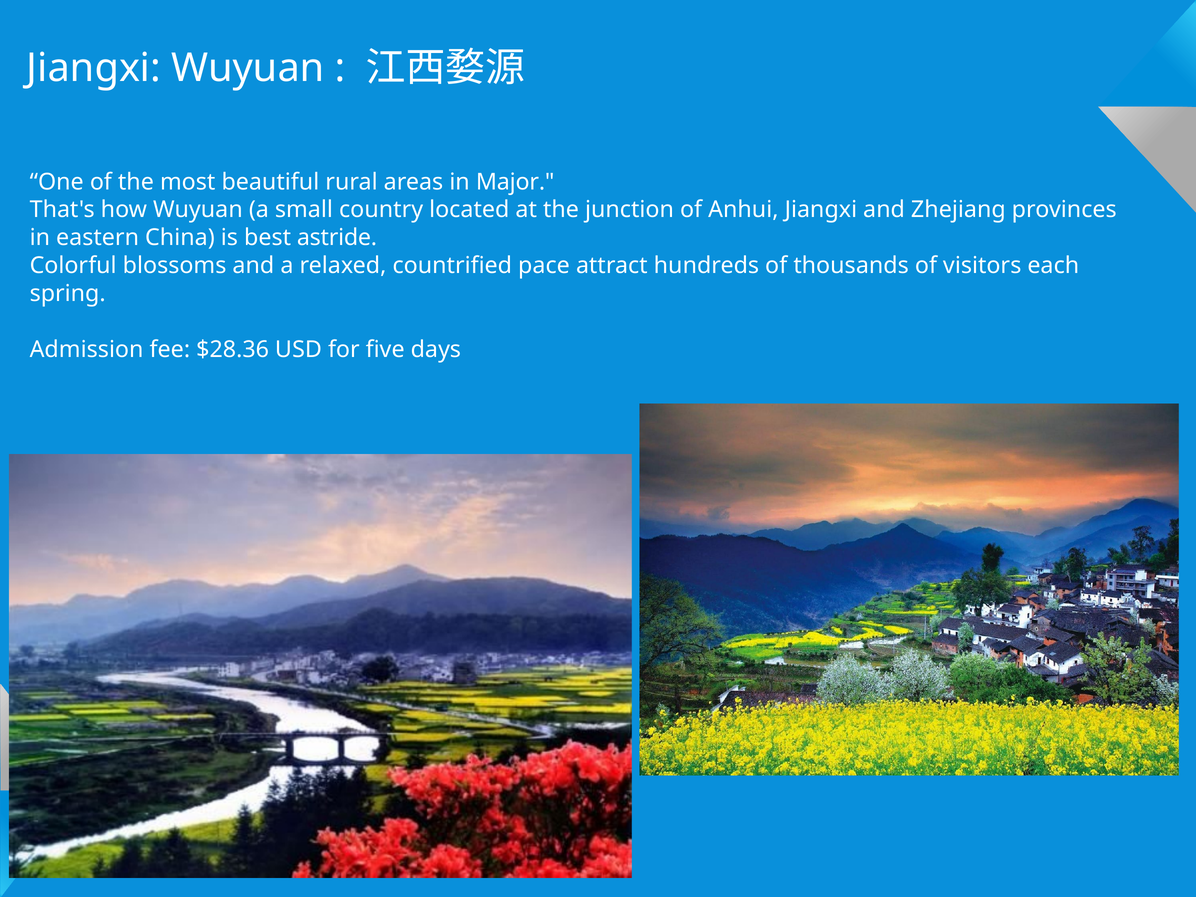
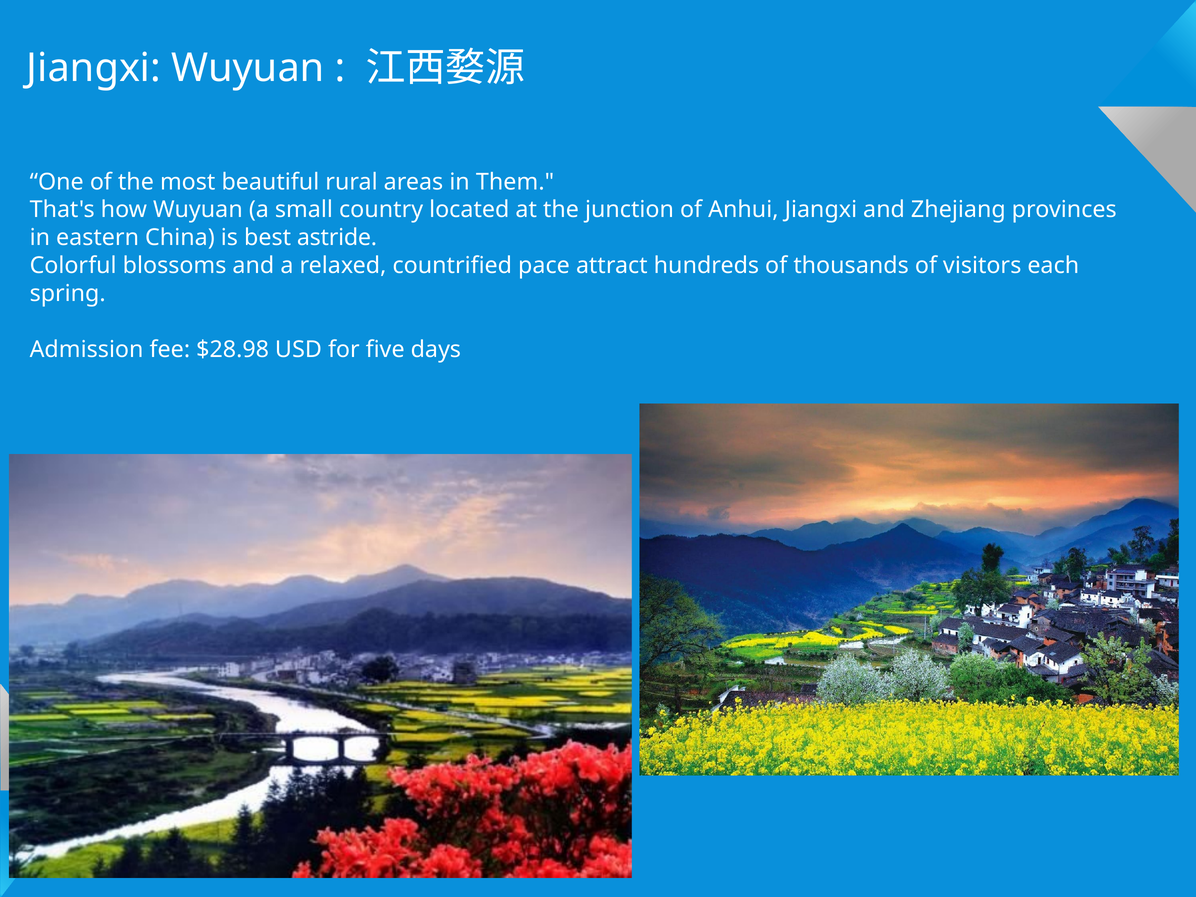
Major: Major -> Them (515, 182)
$28.36: $28.36 -> $28.98 (233, 349)
